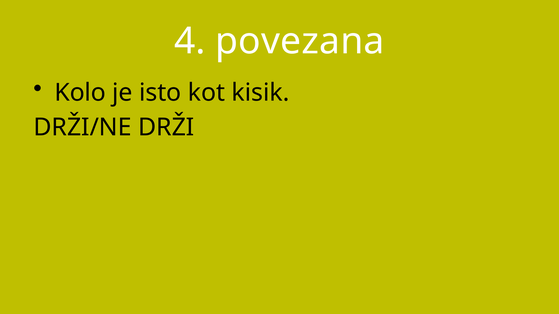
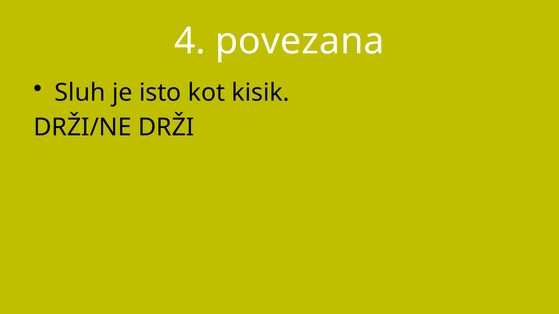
Kolo: Kolo -> Sluh (80, 93)
